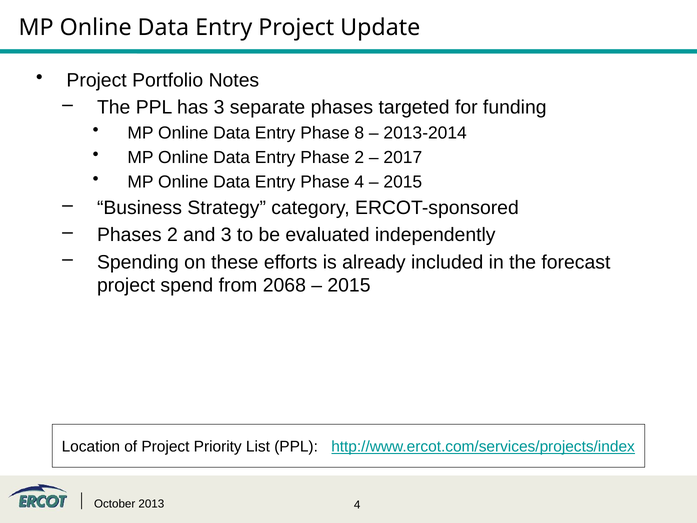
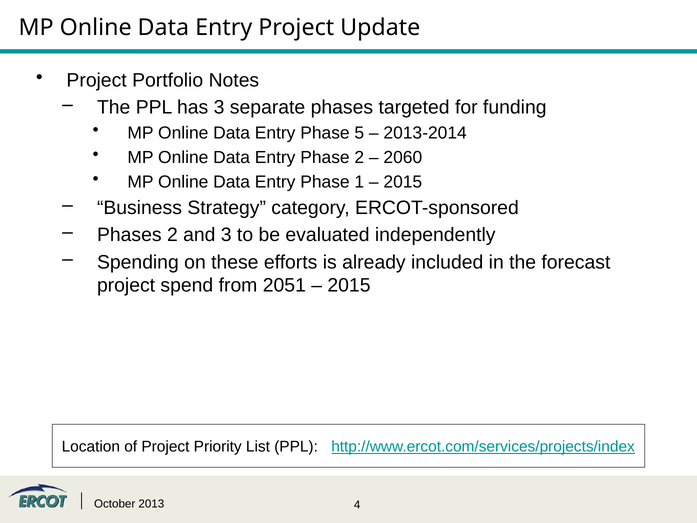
8: 8 -> 5 (359, 133)
2017: 2017 -> 2060 (403, 157)
Phase 4: 4 -> 1 (359, 182)
2068: 2068 -> 2051 (284, 285)
